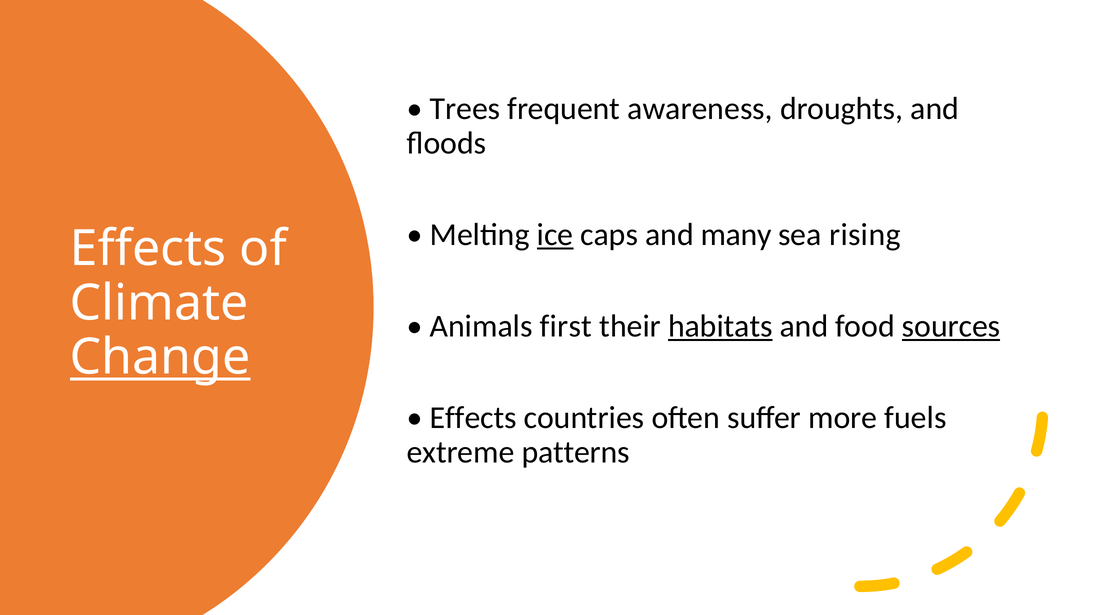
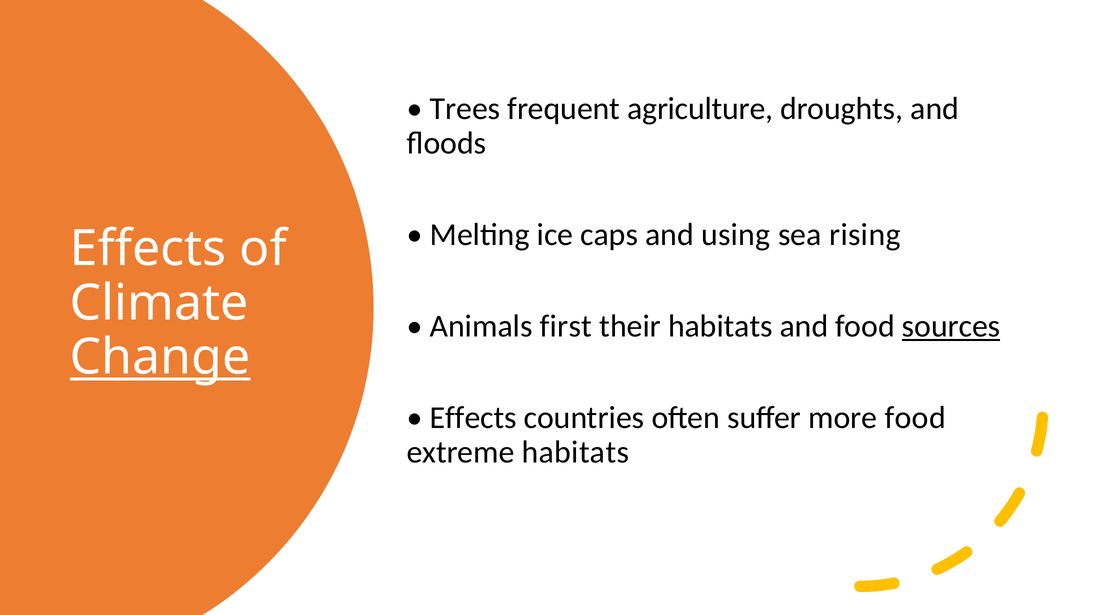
awareness: awareness -> agriculture (700, 109)
ice underline: present -> none (555, 235)
many: many -> using (736, 235)
habitats underline: present -> none (720, 326)
more fuels: fuels -> food (915, 418)
extreme patterns: patterns -> habitats (575, 452)
